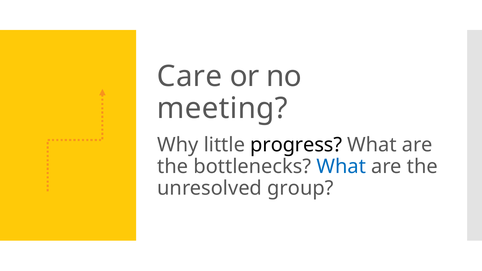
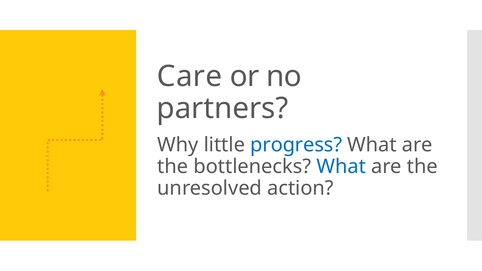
meeting: meeting -> partners (222, 109)
progress colour: black -> blue (296, 145)
group: group -> action (300, 188)
